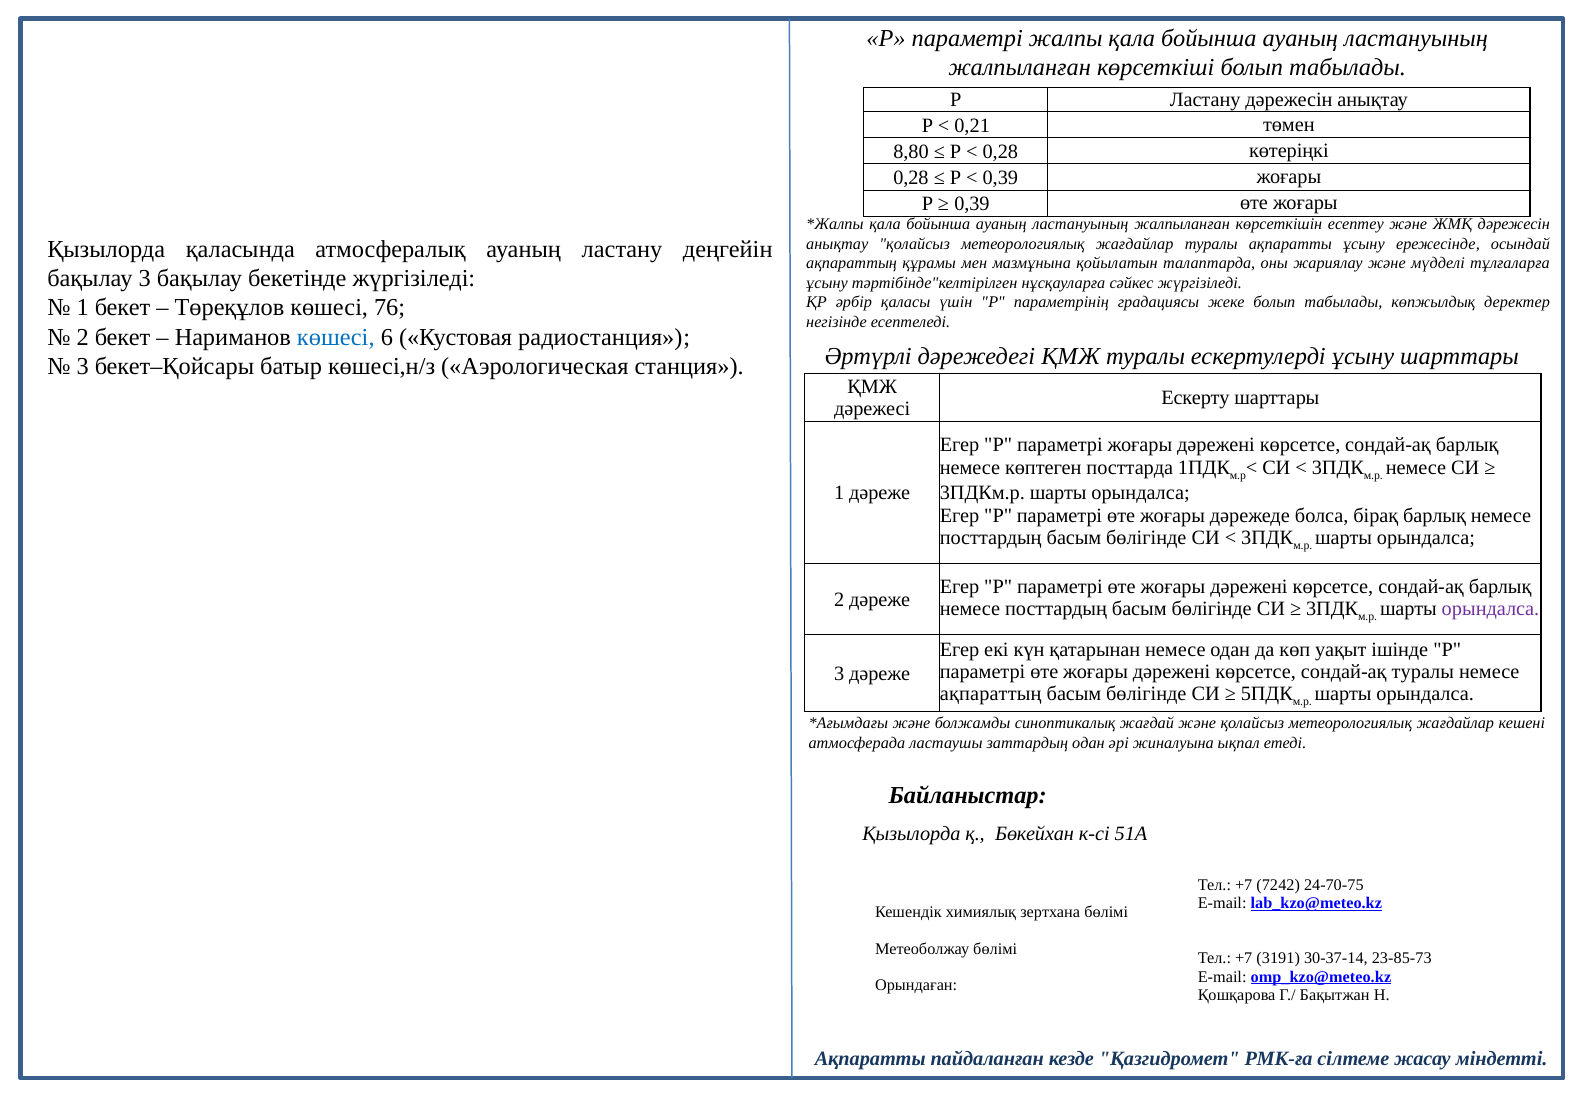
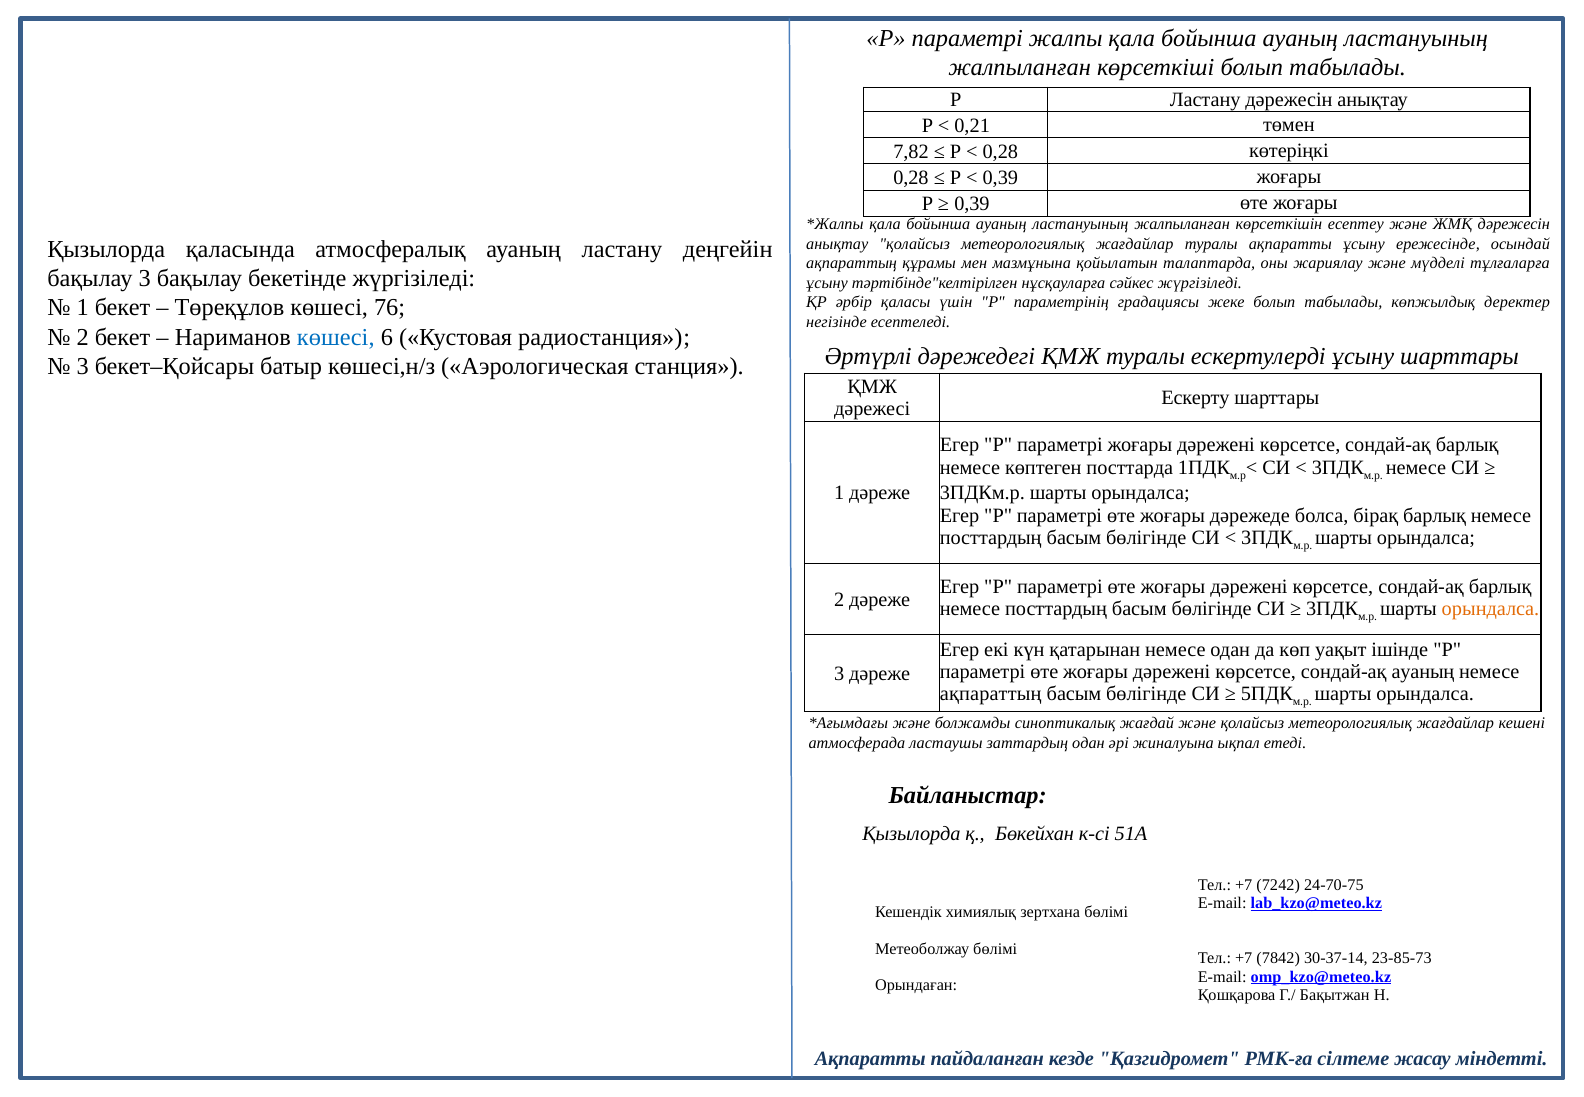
8,80: 8,80 -> 7,82 (911, 152)
орындалса colour: purple -> orange (1491, 609)
сондай-ақ туралы: туралы -> ауаның (1423, 672)
3191: 3191 -> 7842 (1278, 958)
